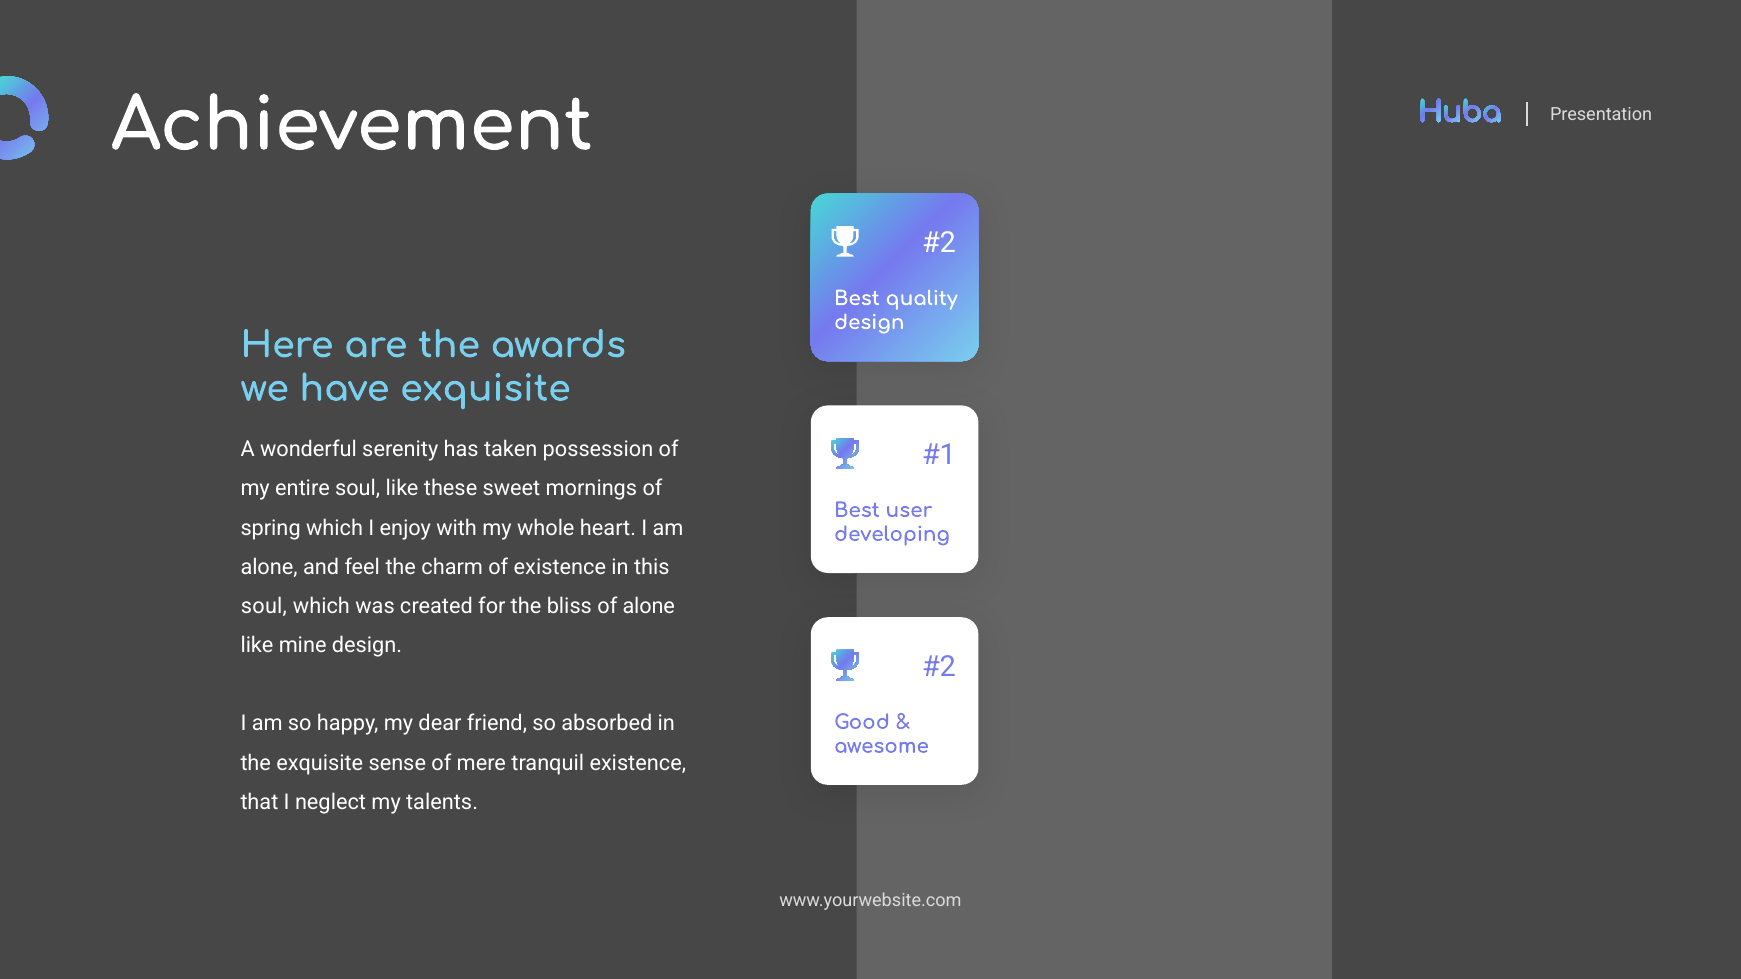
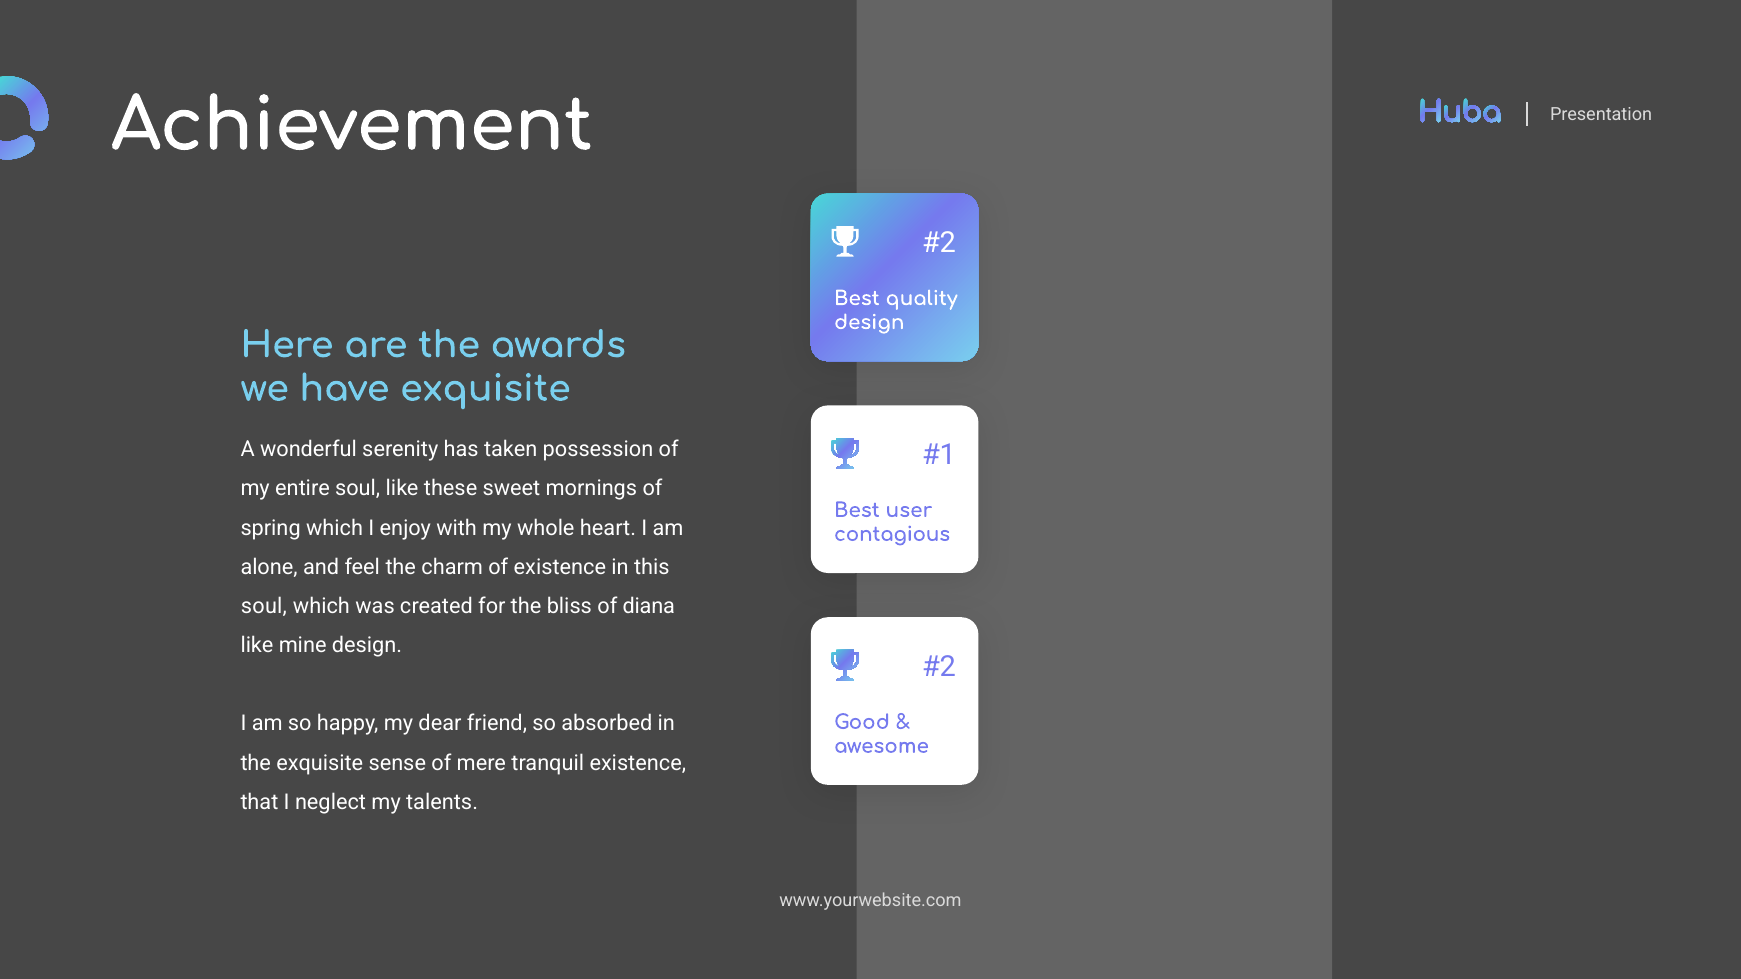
developing: developing -> contagious (892, 535)
of alone: alone -> diana (649, 606)
